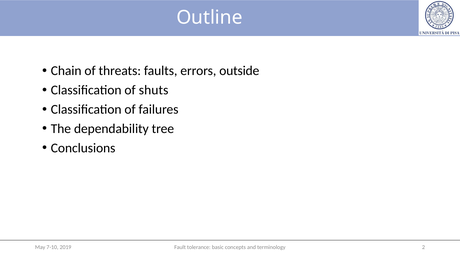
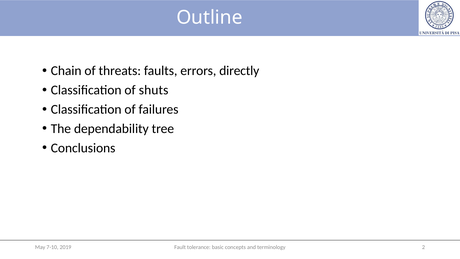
outside: outside -> directly (239, 71)
